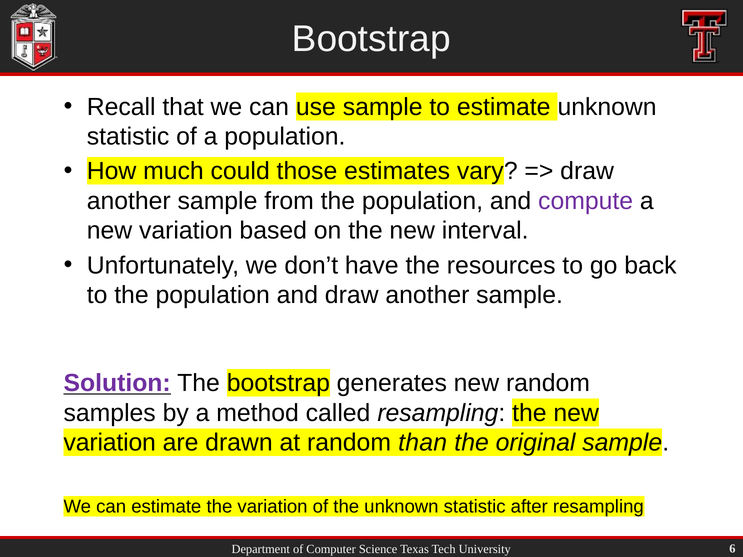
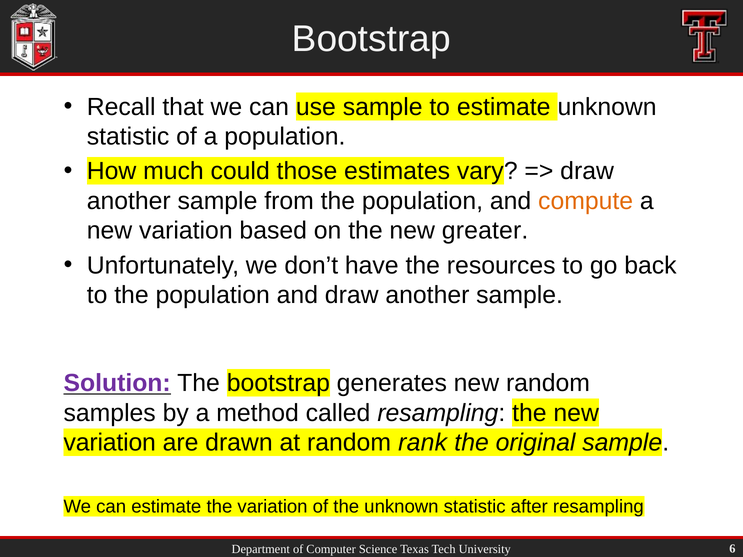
compute colour: purple -> orange (586, 201)
interval: interval -> greater (485, 231)
than: than -> rank (423, 443)
